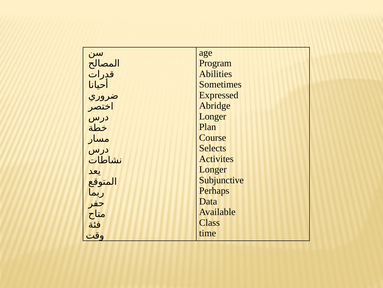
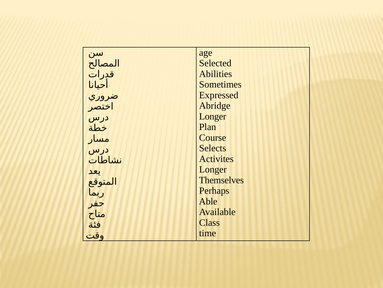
Program: Program -> Selected (215, 63)
Subjunctive: Subjunctive -> Themselves (221, 180)
Data: Data -> Able (208, 201)
